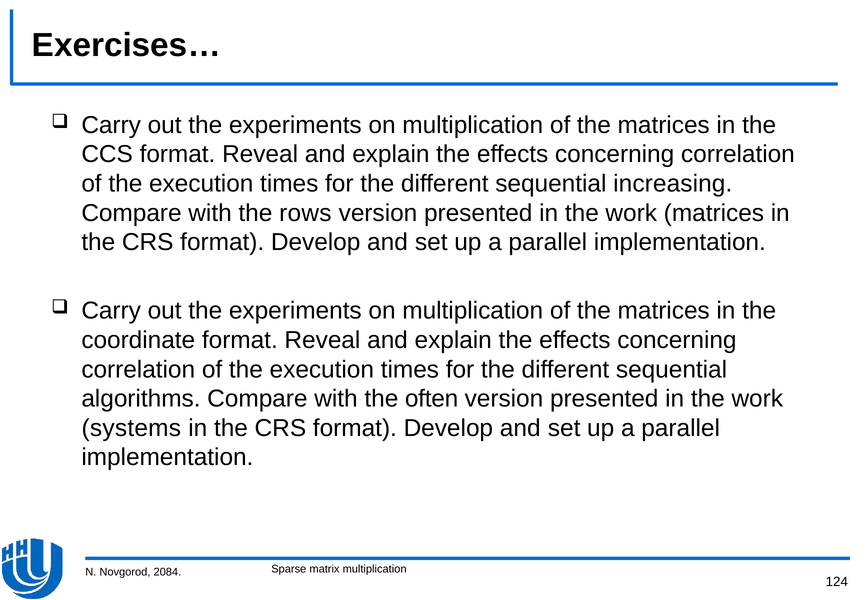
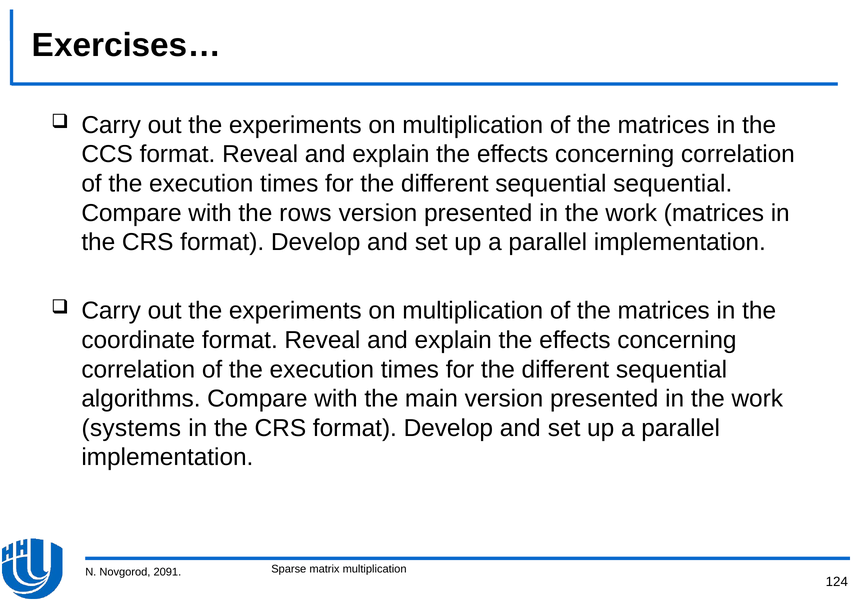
sequential increasing: increasing -> sequential (673, 184)
often: often -> main (431, 399)
2084: 2084 -> 2091 (167, 572)
